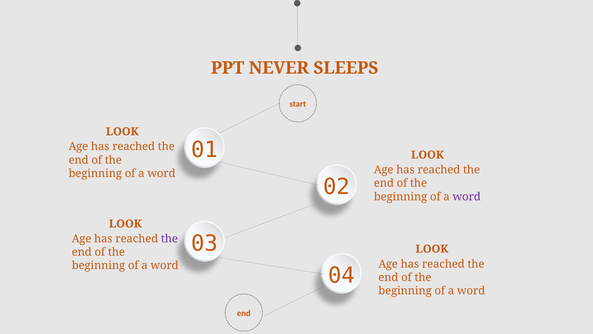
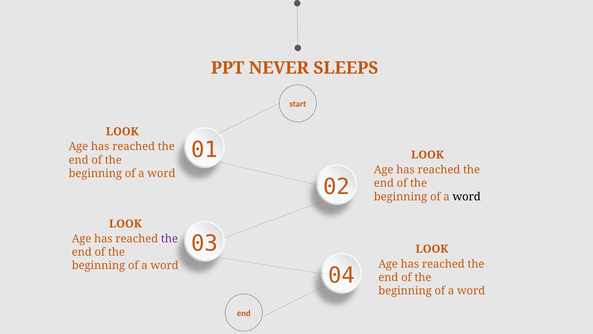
word colour: purple -> black (467, 196)
